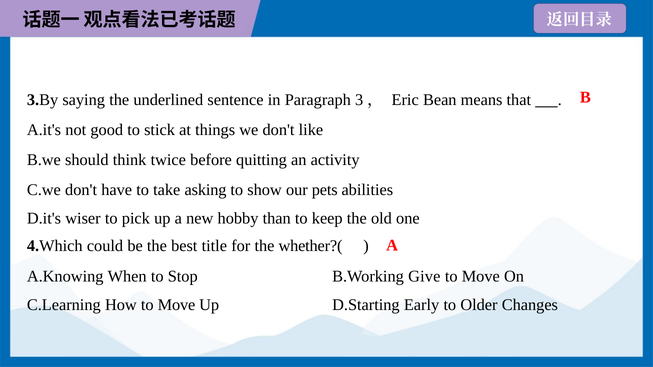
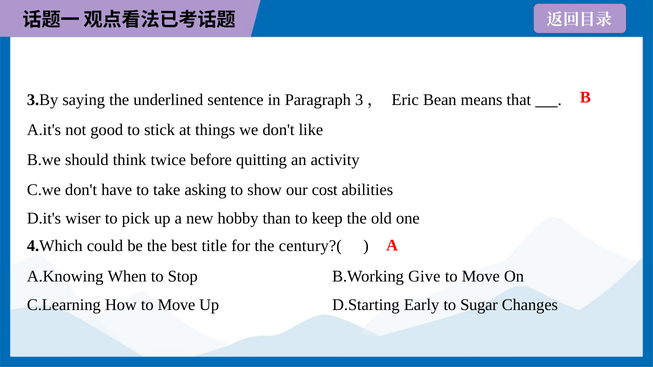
pets: pets -> cost (325, 190)
whether?(: whether?( -> century?( (310, 246)
Older: Older -> Sugar (479, 305)
